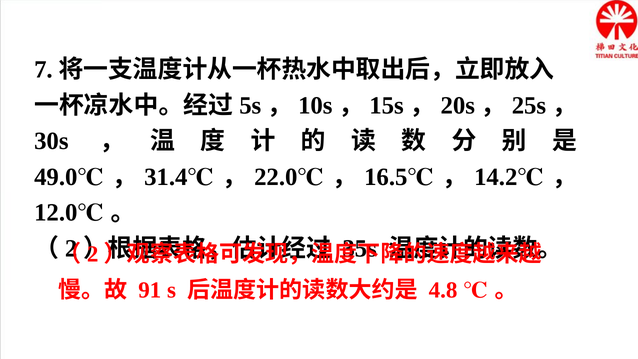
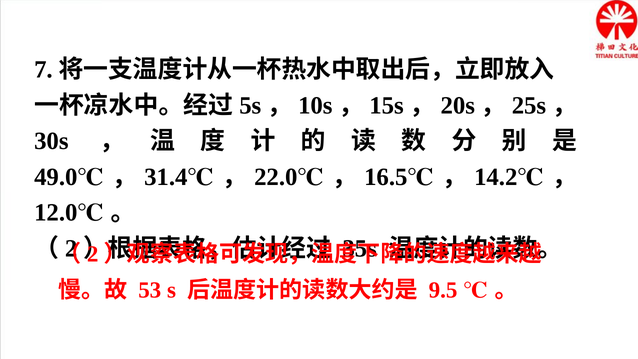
91: 91 -> 53 (150, 290)
4.8: 4.8 -> 9.5 (443, 290)
